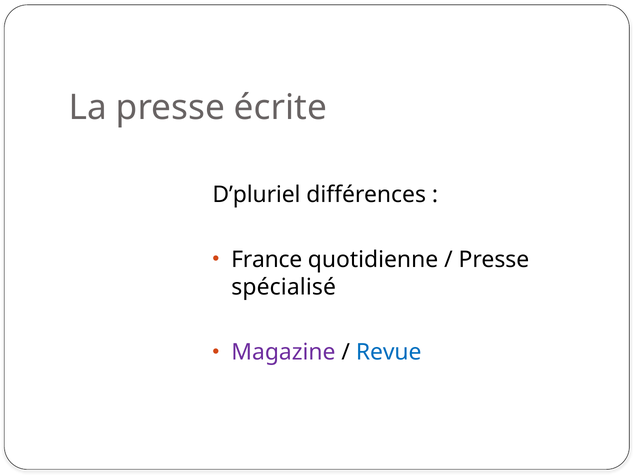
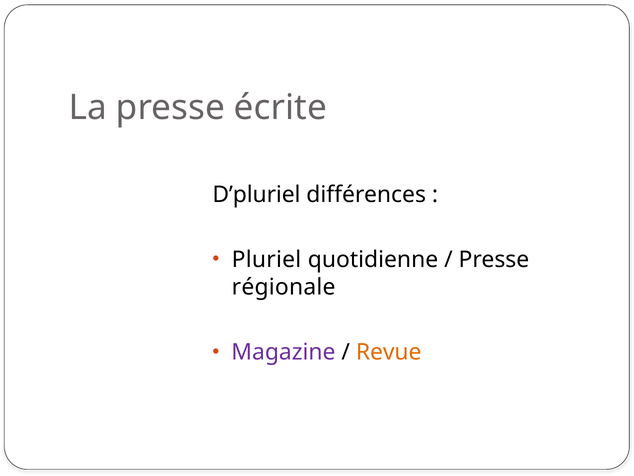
France: France -> Pluriel (266, 260)
spécialisé: spécialisé -> régionale (284, 287)
Revue colour: blue -> orange (389, 352)
